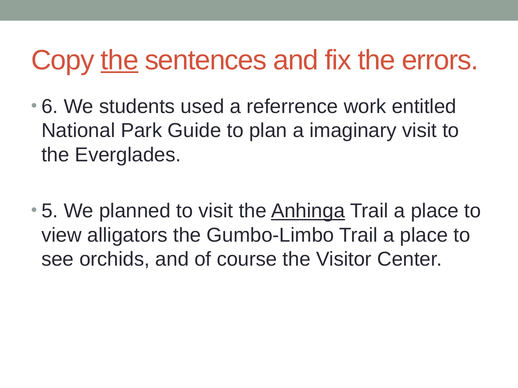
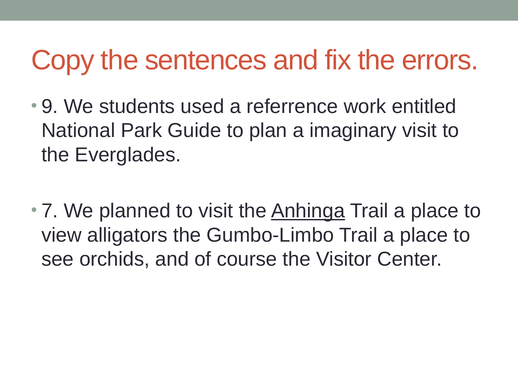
the underline: present -> none (120, 60)
6: 6 -> 9 (50, 107)
5: 5 -> 7 (50, 211)
